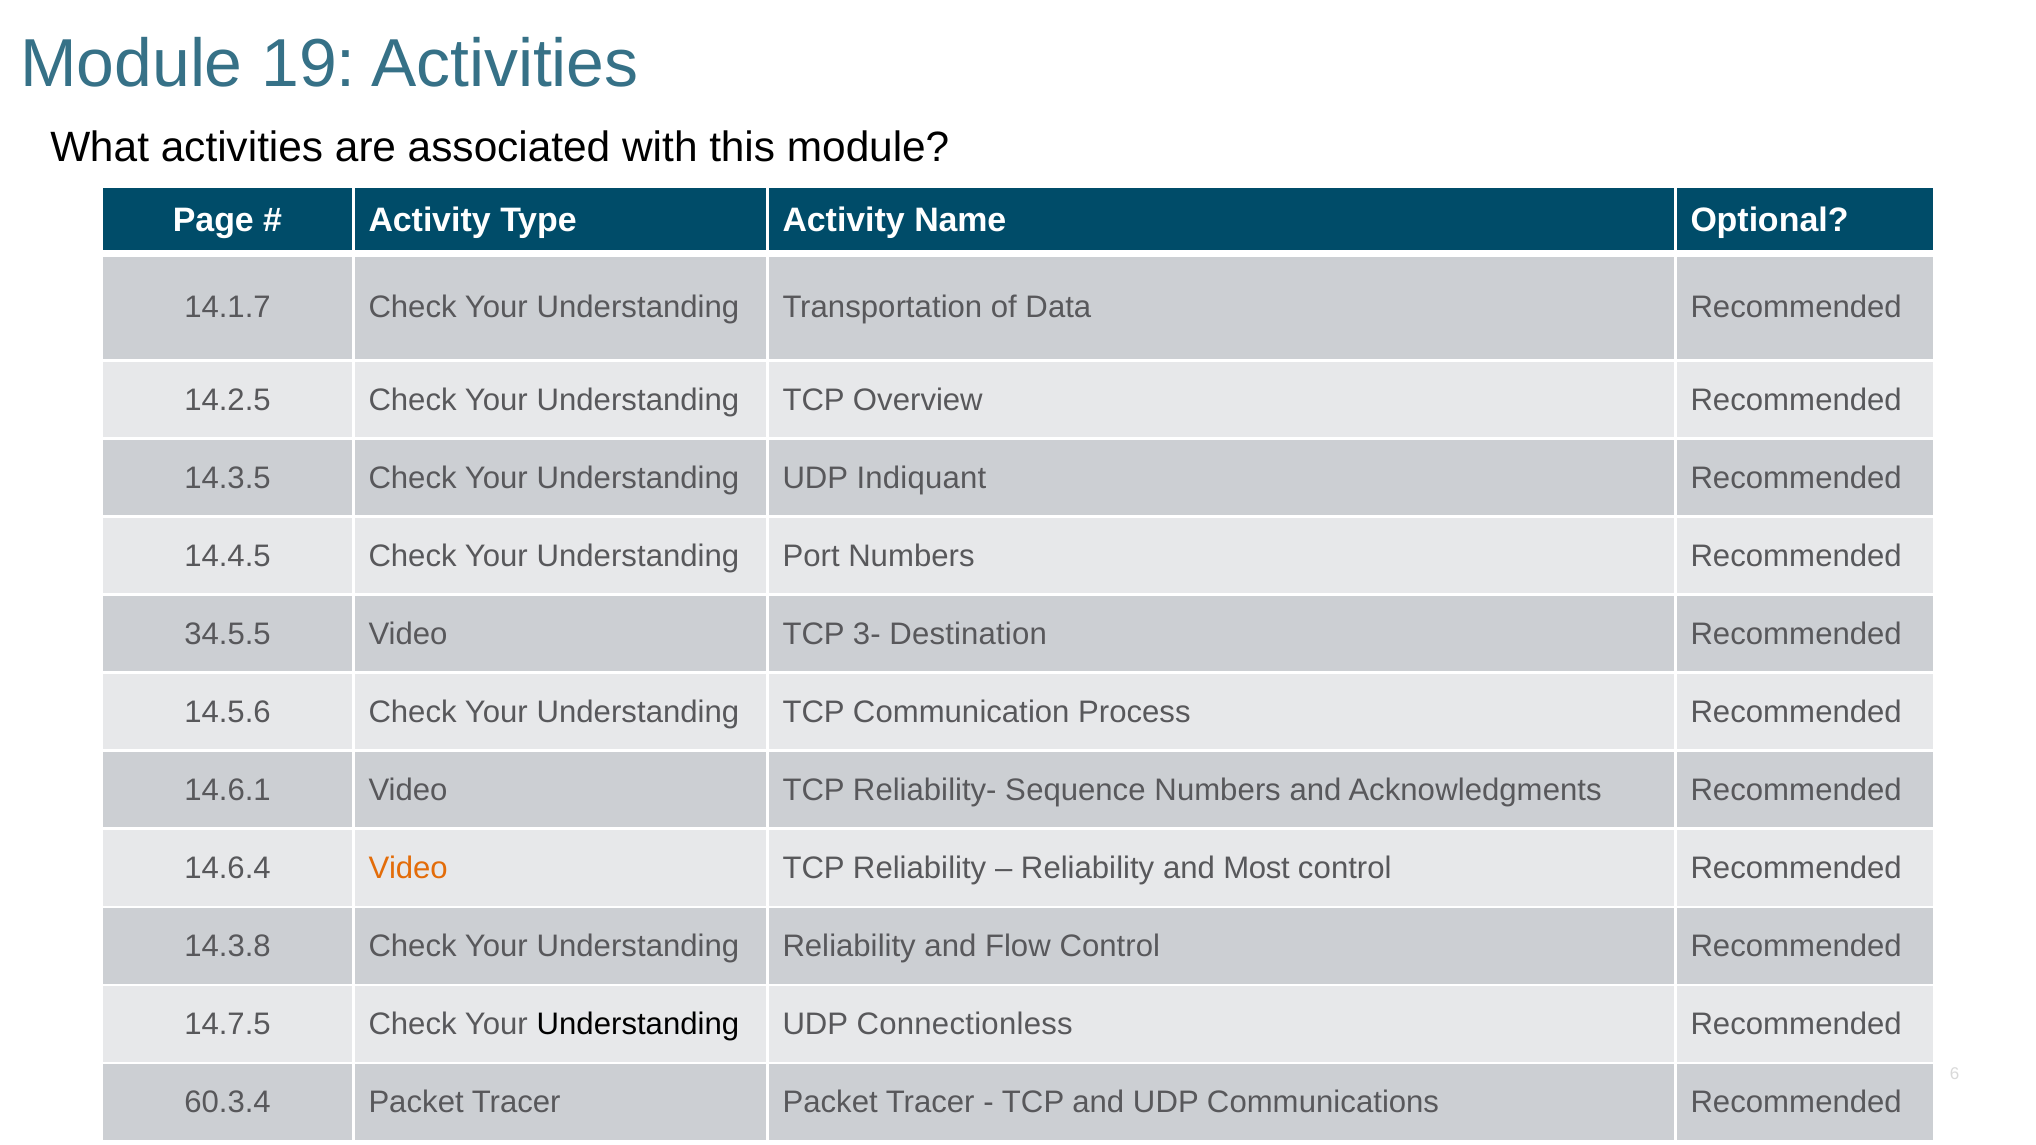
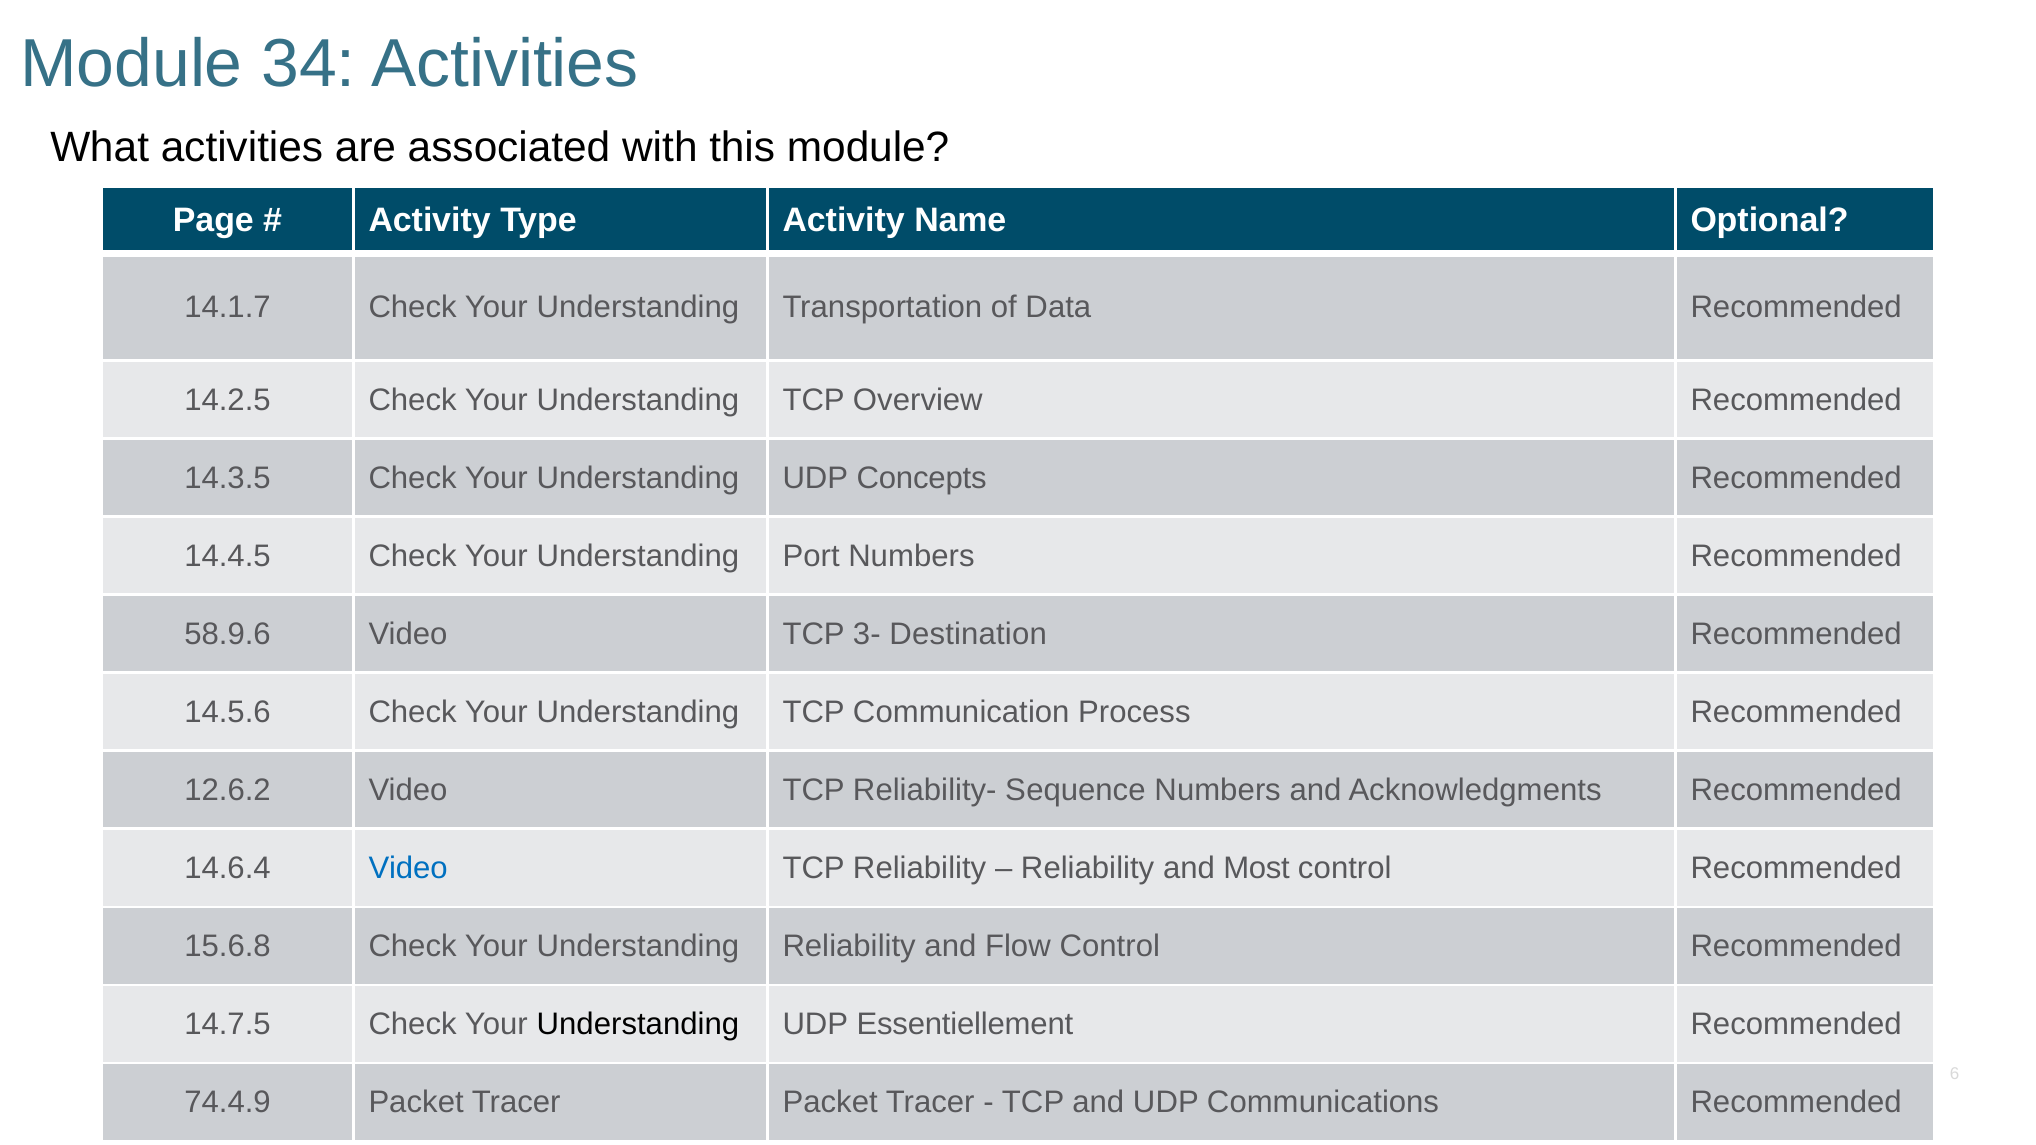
19: 19 -> 34 (309, 64)
Indiquant: Indiquant -> Concepts (922, 478)
34.5.5: 34.5.5 -> 58.9.6 (228, 634)
14.6.1: 14.6.1 -> 12.6.2 (228, 790)
Video colour: orange -> blue (408, 869)
14.3.8: 14.3.8 -> 15.6.8 (228, 947)
Connectionless: Connectionless -> Essentiellement (965, 1025)
60.3.4: 60.3.4 -> 74.4.9 (228, 1103)
